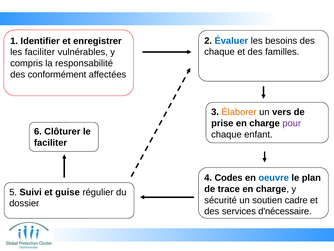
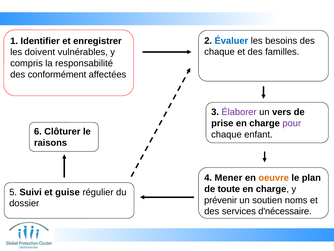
les faciliter: faciliter -> doivent (40, 52)
Élaborer colour: orange -> purple (239, 112)
faciliter: faciliter -> raisons (51, 143)
Codes: Codes -> Mener (228, 178)
oeuvre colour: blue -> orange (274, 178)
trace: trace -> toute (229, 189)
sécurité: sécurité -> prévenir (221, 200)
cadre: cadre -> noms (296, 200)
